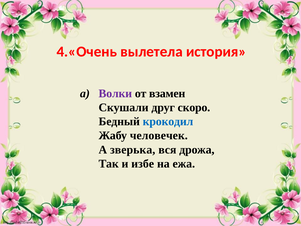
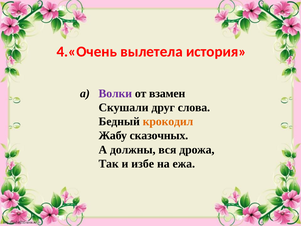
скоро: скоро -> слова (194, 107)
крокодил colour: blue -> orange (168, 121)
человечек: человечек -> сказочных (159, 135)
зверька: зверька -> должны (133, 150)
